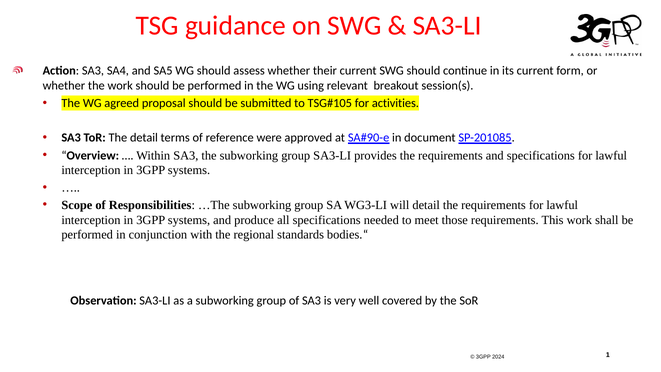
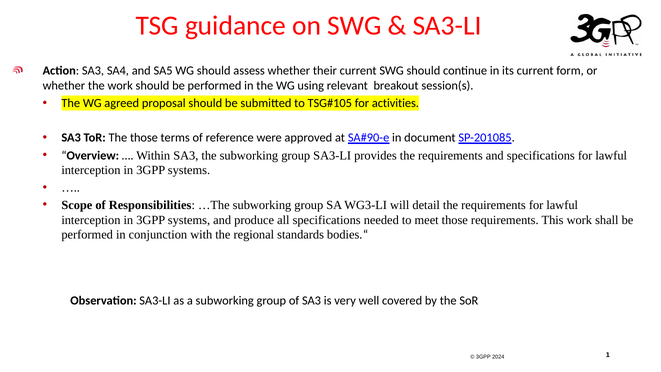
The detail: detail -> those (144, 138)
